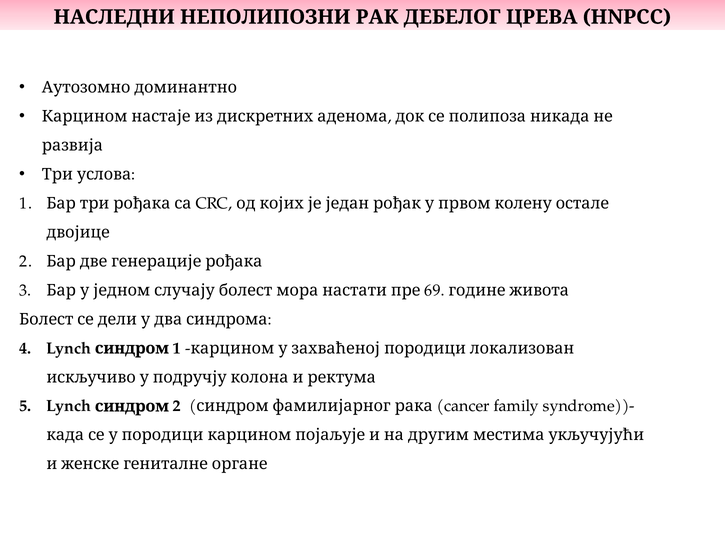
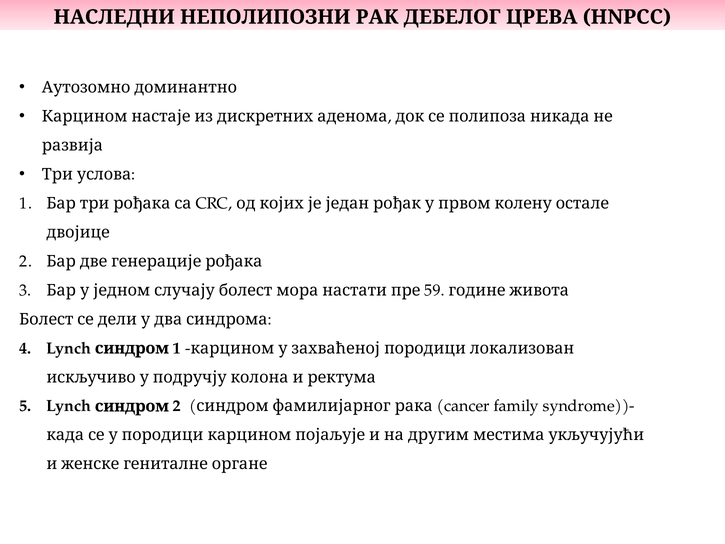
69: 69 -> 59 (435, 290)
